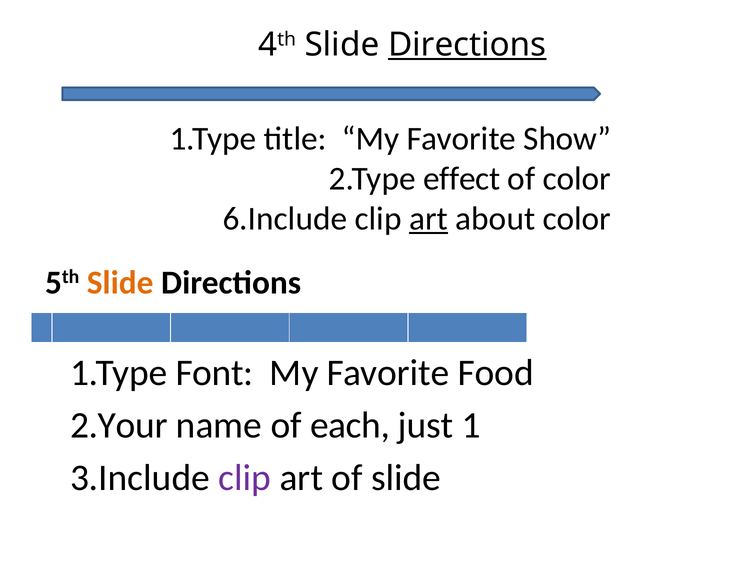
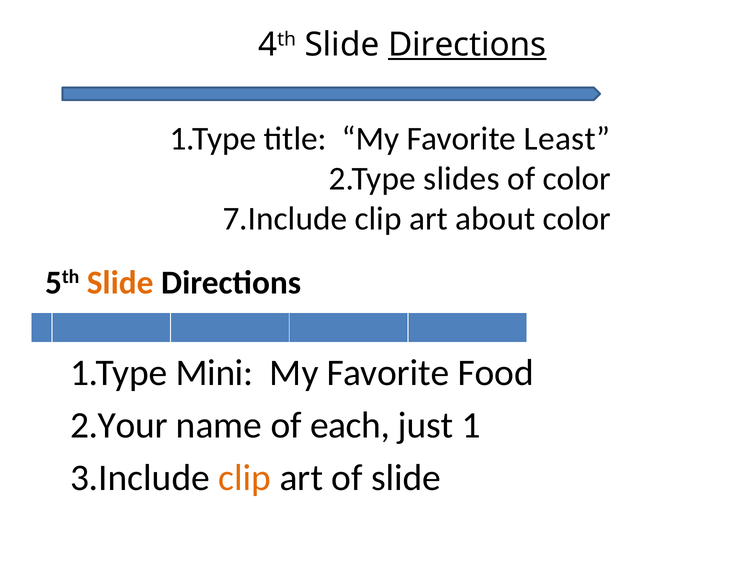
Show: Show -> Least (567, 139)
effect: effect -> slides (461, 179)
6.Include: 6.Include -> 7.Include (285, 219)
art underline: present -> none (428, 219)
Font: Font -> Mini (214, 373)
clip colour: purple -> orange (245, 478)
